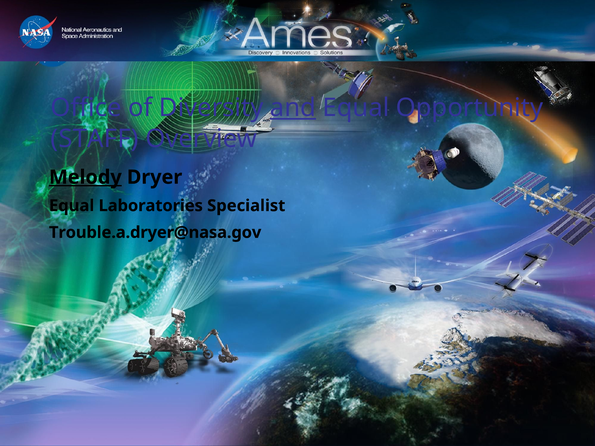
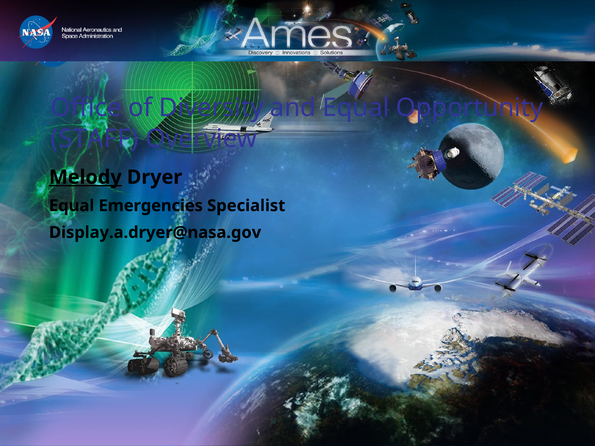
and underline: present -> none (293, 108)
Laboratories: Laboratories -> Emergencies (151, 206)
Trouble.a.dryer@nasa.gov: Trouble.a.dryer@nasa.gov -> Display.a.dryer@nasa.gov (155, 233)
